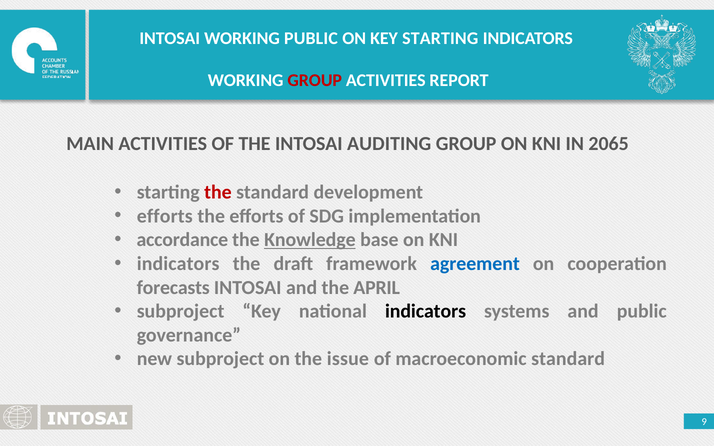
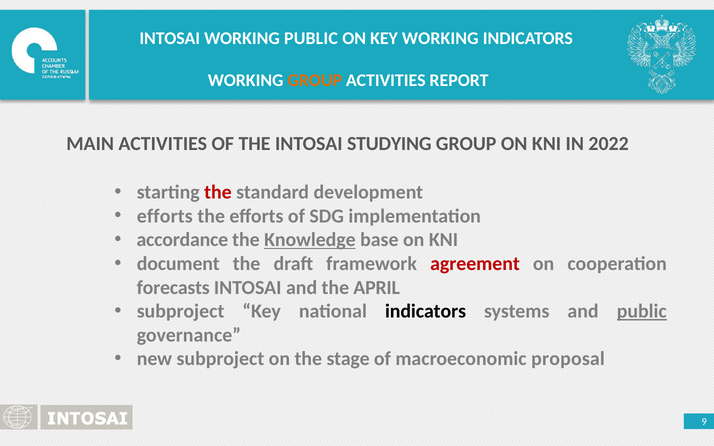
KEY STARTING: STARTING -> WORKING (440, 39)
GROUP colour: red -> orange (315, 80)
AUDITING: AUDITING -> STUDYING (389, 144)
2065: 2065 -> 2022 (609, 144)
indicators: indicators -> document (178, 264)
agreement colour: blue -> red (475, 264)
public underline: none -> present (642, 311)
issue: issue -> stage (348, 359)
macroeconomic standard: standard -> proposal (568, 359)
